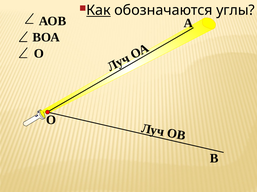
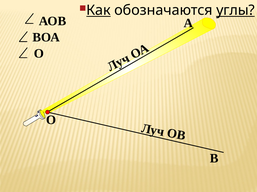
углы underline: none -> present (235, 10)
